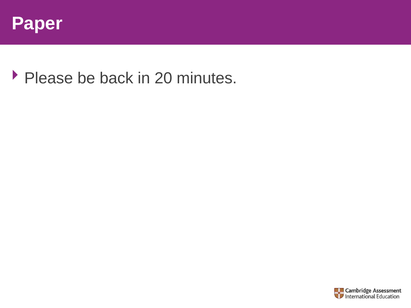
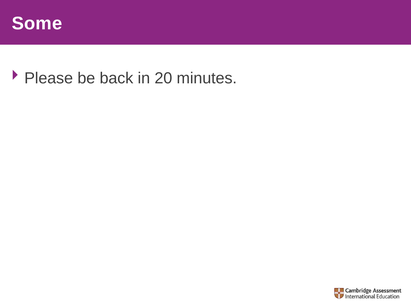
Paper: Paper -> Some (37, 24)
